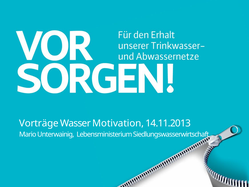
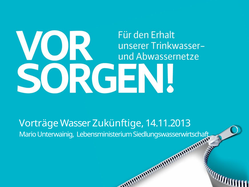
Motivation: Motivation -> Zukünftige (118, 123)
